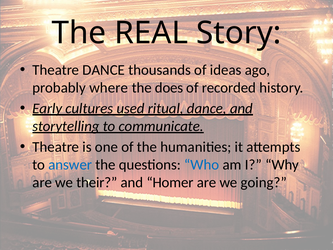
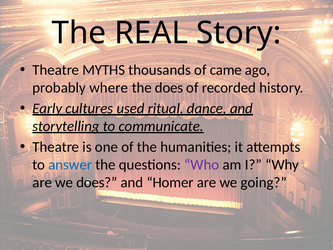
Theatre DANCE: DANCE -> MYTHS (104, 70)
ideas: ideas -> came (226, 70)
Who colour: blue -> purple (202, 165)
we their: their -> does (97, 182)
